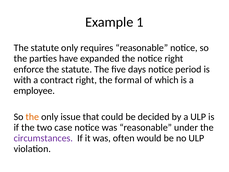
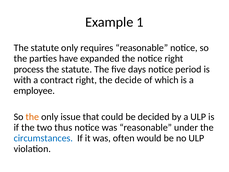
enforce: enforce -> process (29, 69)
formal: formal -> decide (128, 80)
case: case -> thus (63, 127)
circumstances colour: purple -> blue (43, 138)
